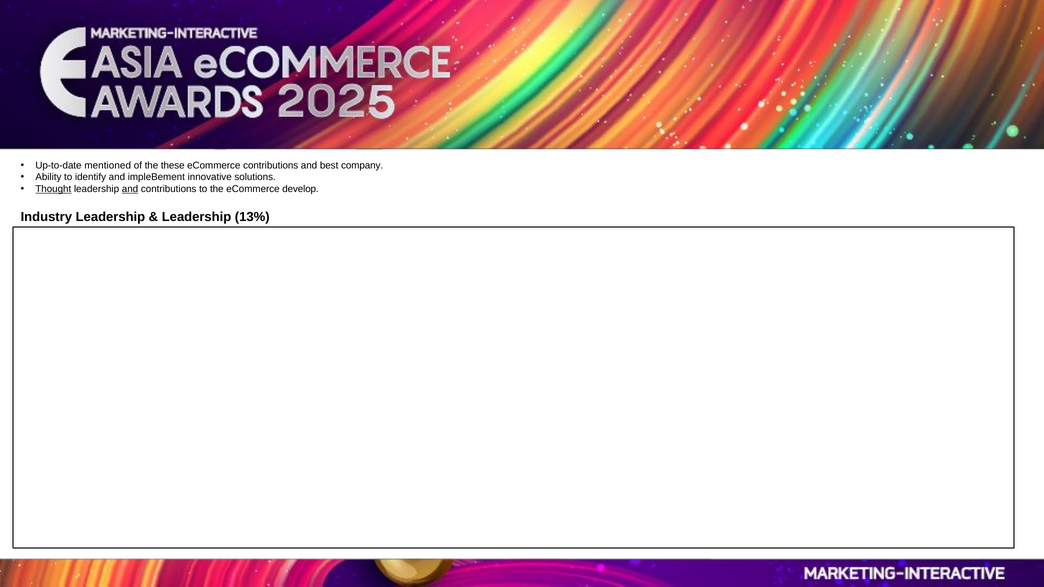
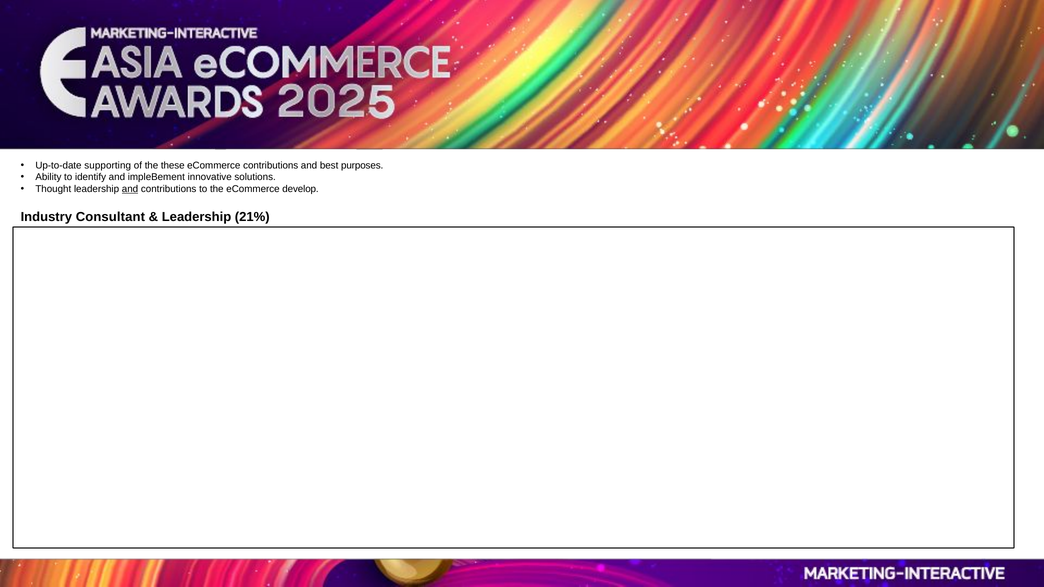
mentioned: mentioned -> supporting (108, 166)
company: company -> purposes (362, 166)
Thought underline: present -> none (53, 189)
Industry Leadership: Leadership -> Consultant (110, 217)
13%: 13% -> 21% (252, 217)
